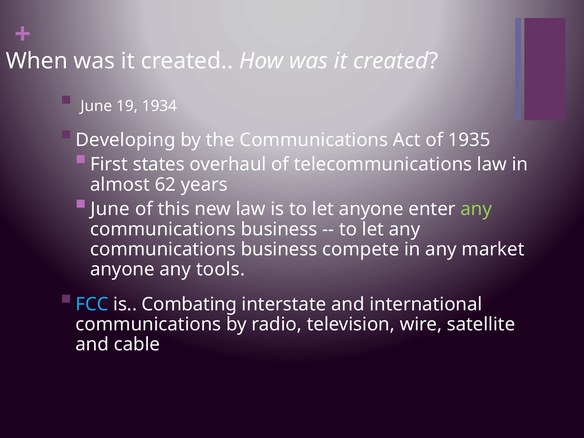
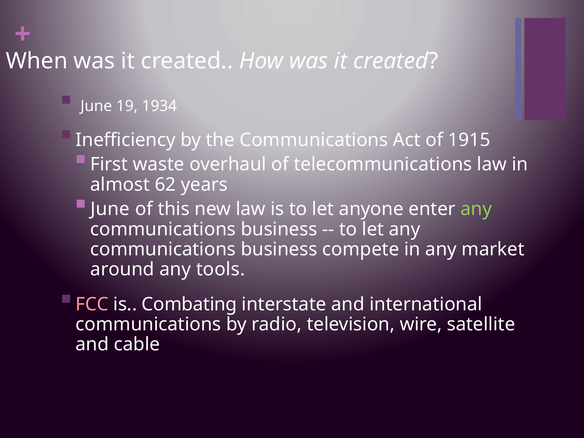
Developing: Developing -> Inefficiency (126, 140)
1935: 1935 -> 1915 (469, 140)
states: states -> waste (159, 164)
anyone: anyone -> around (122, 269)
FCC colour: light blue -> pink (92, 304)
